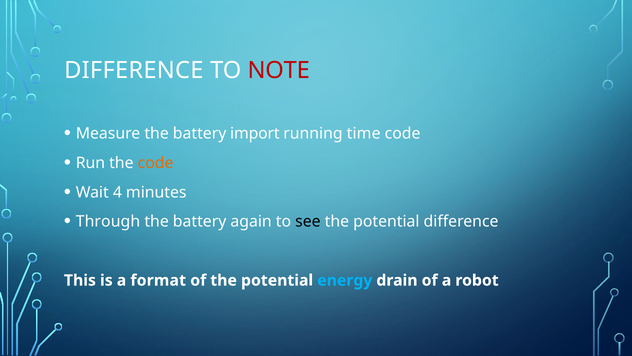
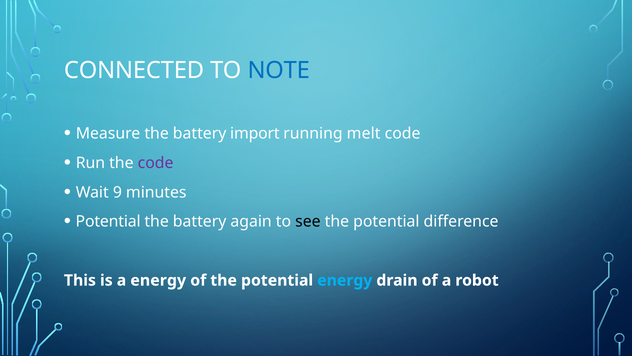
DIFFERENCE: DIFFERENCE -> CONNECTED (134, 70)
NOTE colour: red -> blue (279, 70)
time: time -> melt (364, 133)
code colour: orange -> purple (156, 163)
4: 4 -> 9 (117, 192)
Through: Through -> Potential (108, 221)
a format: format -> energy (158, 280)
